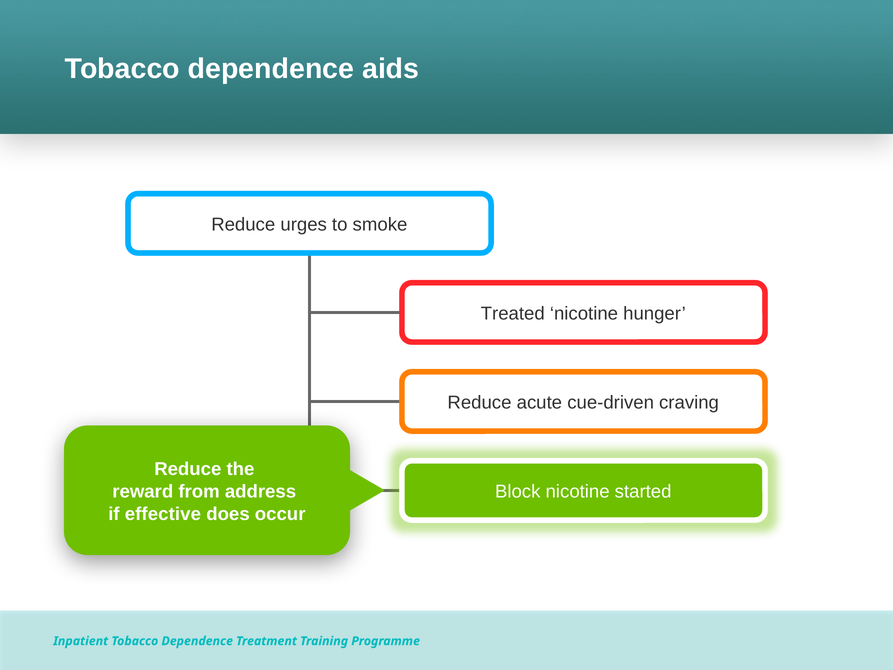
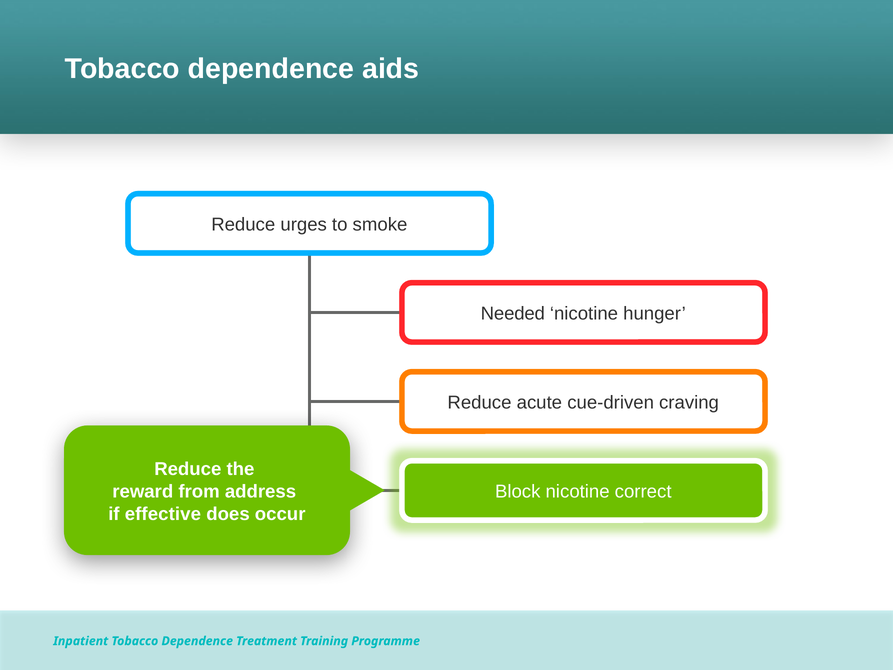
Treated: Treated -> Needed (513, 314)
started: started -> correct (643, 492)
